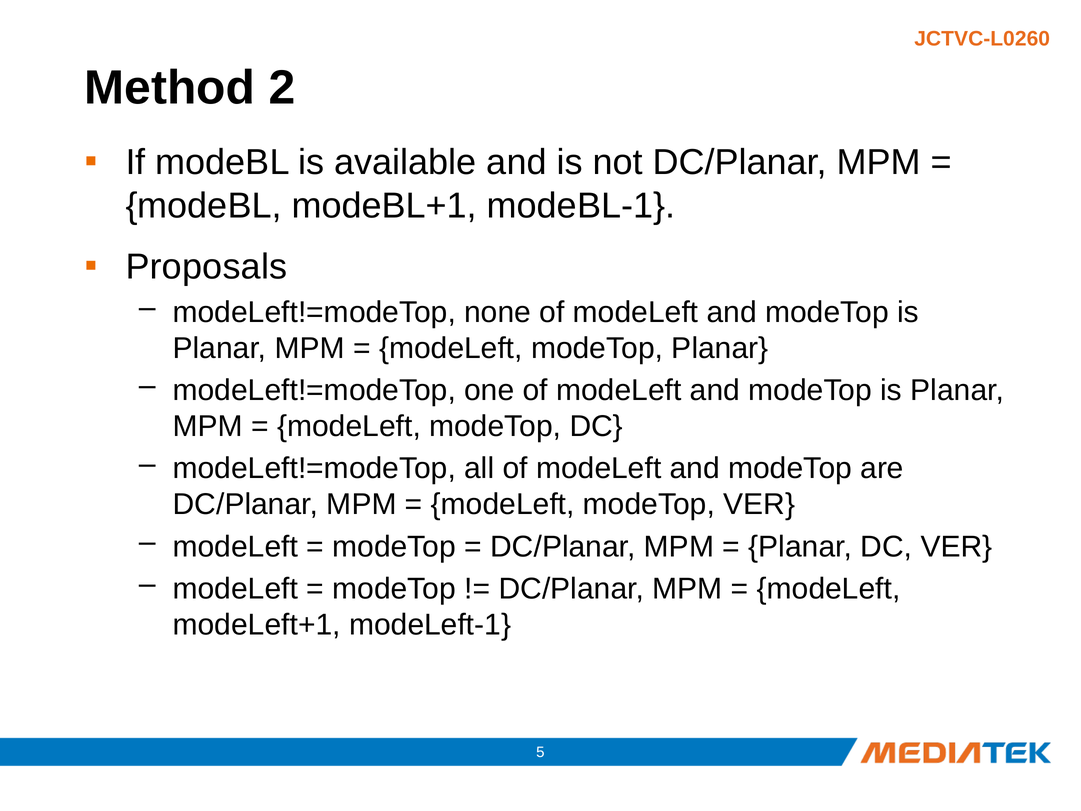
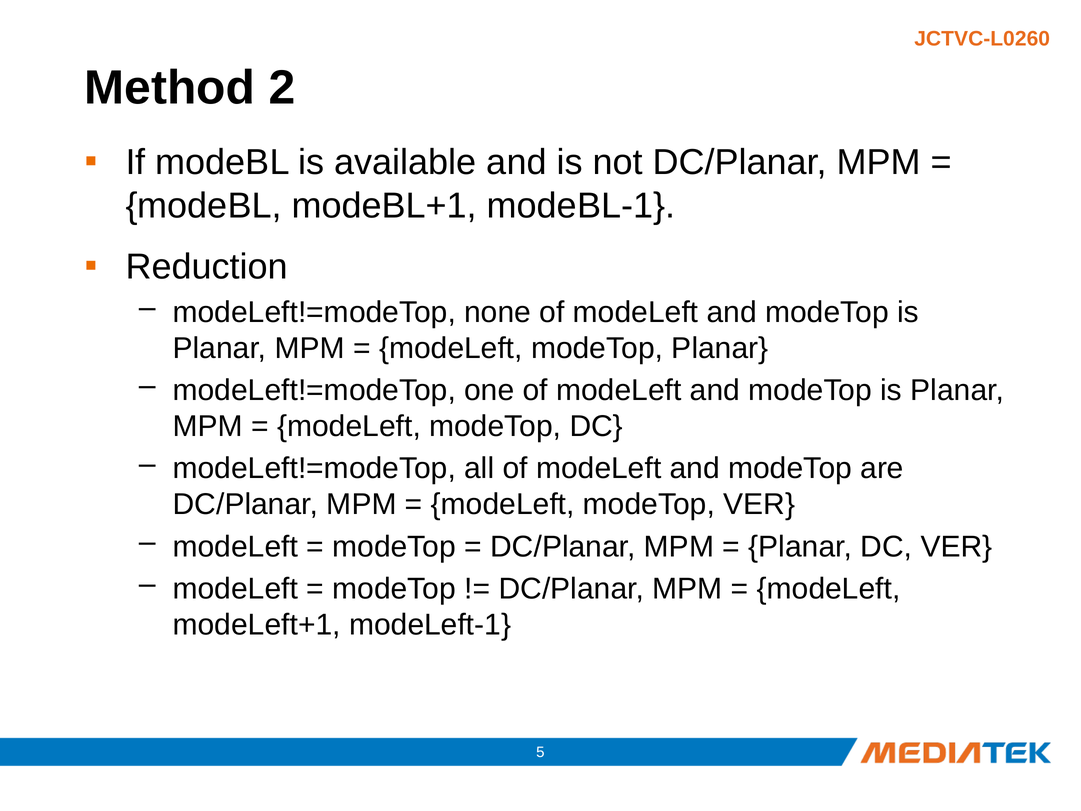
Proposals: Proposals -> Reduction (207, 267)
